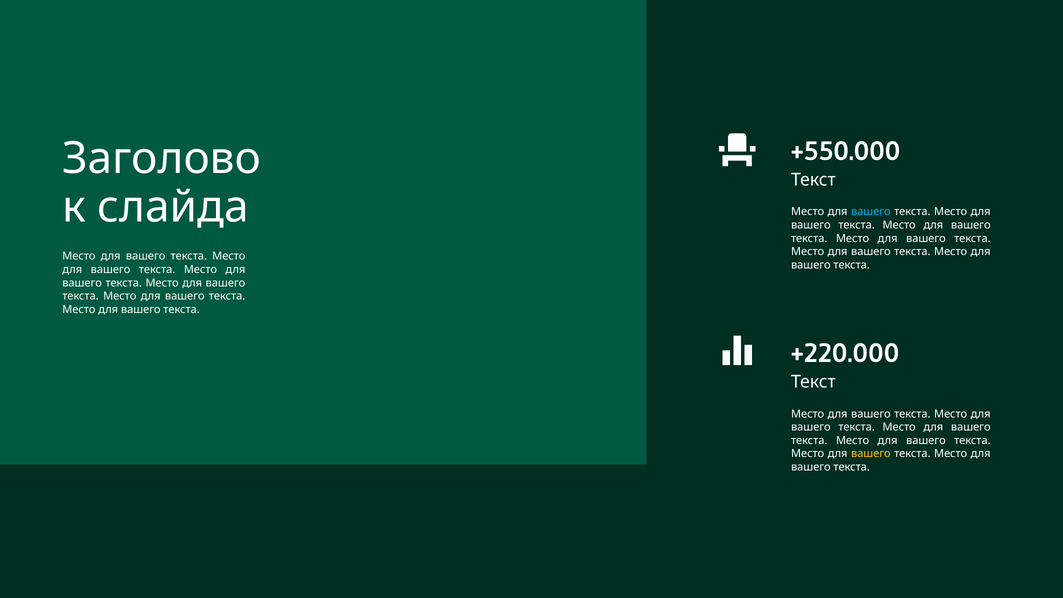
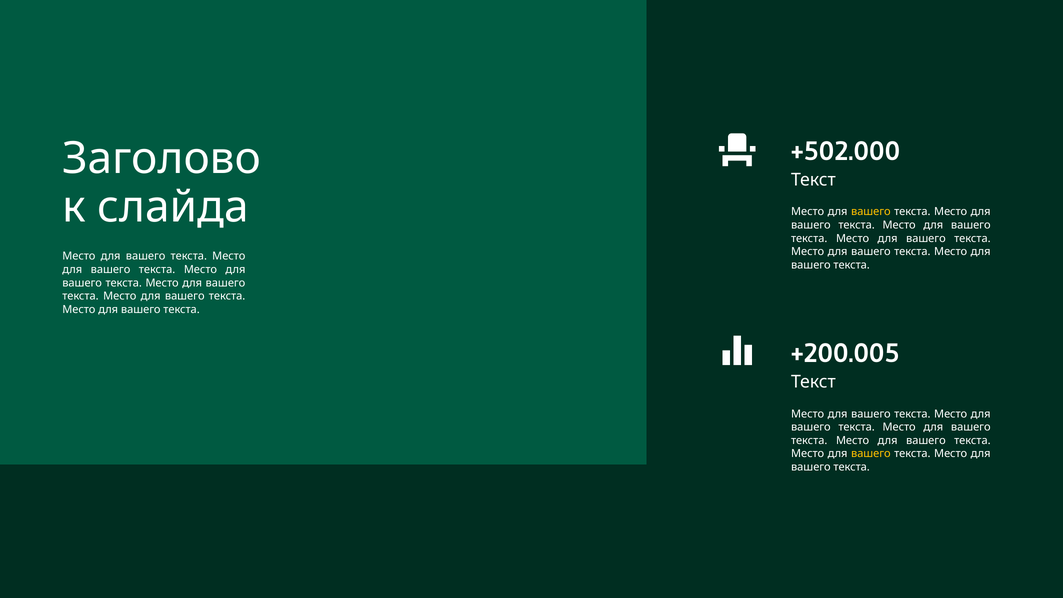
+550.000: +550.000 -> +502.000 (846, 151)
вашего colour: light blue -> yellow (871, 212)
+220.000: +220.000 -> +200.005 (845, 353)
